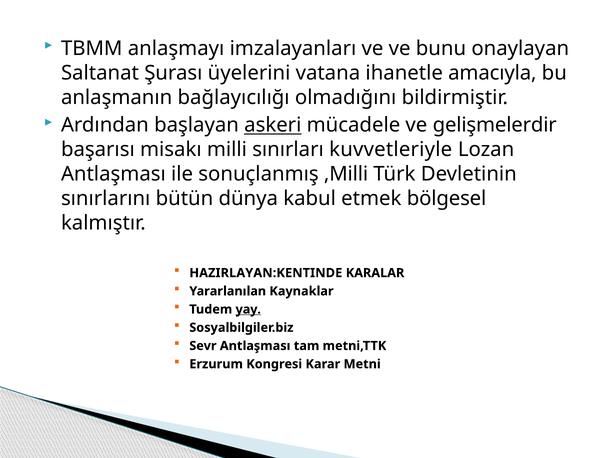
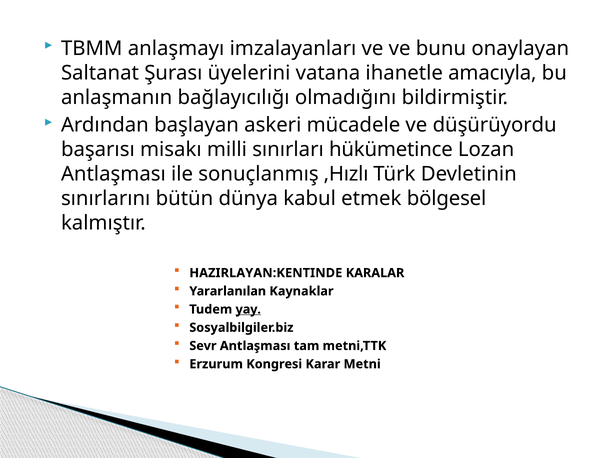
askeri underline: present -> none (273, 125)
gelişmelerdir: gelişmelerdir -> düşürüyordu (495, 125)
kuvvetleriyle: kuvvetleriyle -> hükümetince (391, 150)
,Milli: ,Milli -> ,Hızlı (346, 174)
